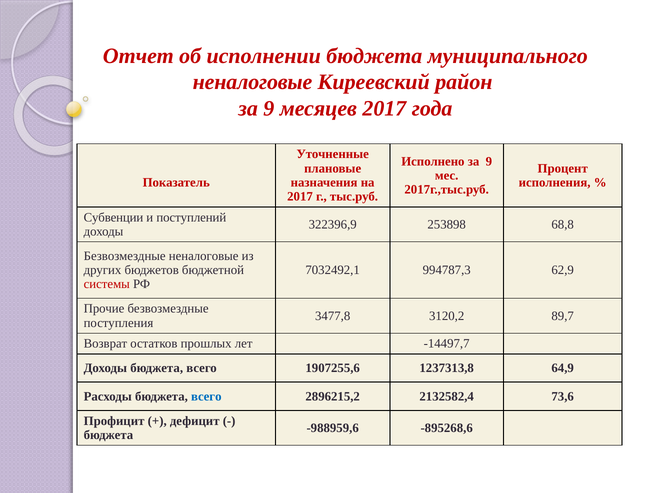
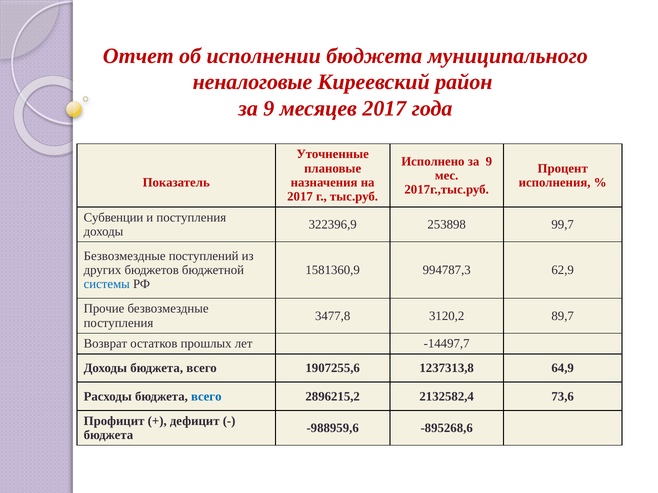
и поступлений: поступлений -> поступления (191, 218)
68,8: 68,8 -> 99,7 (563, 225)
Безвозмездные неналоговые: неналоговые -> поступлений (204, 256)
7032492,1: 7032492,1 -> 1581360,9 (333, 270)
системы colour: red -> blue (107, 285)
